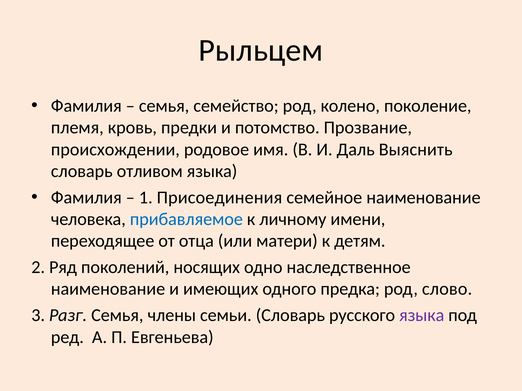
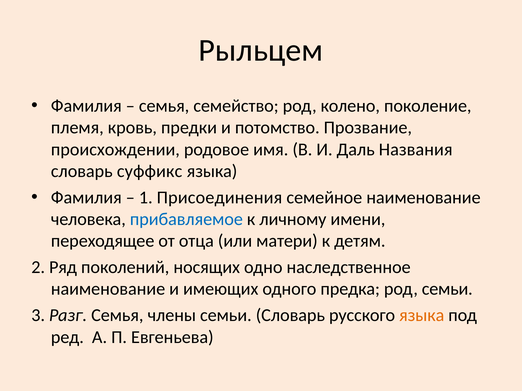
Выяснить: Выяснить -> Названия (416, 150)
отливом: отливом -> суффикс (150, 171)
род слово: слово -> семьи (447, 289)
языка colour: purple -> orange (422, 316)
